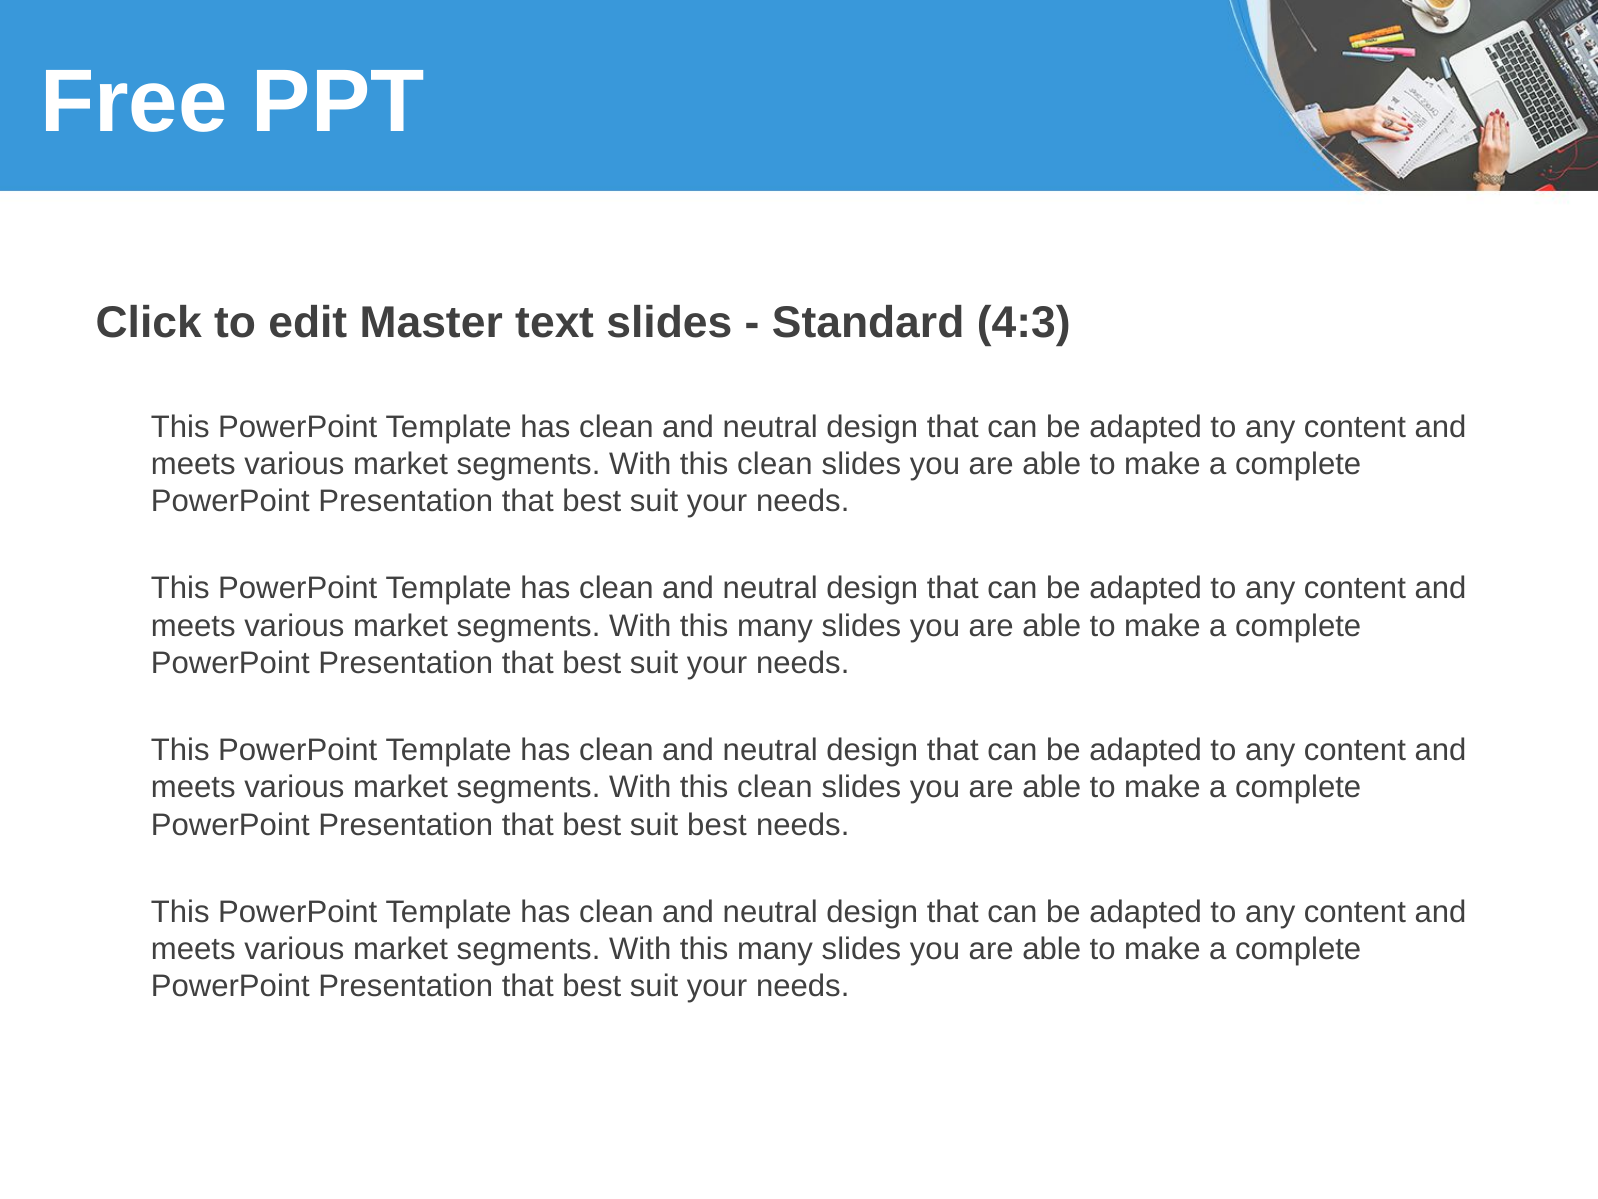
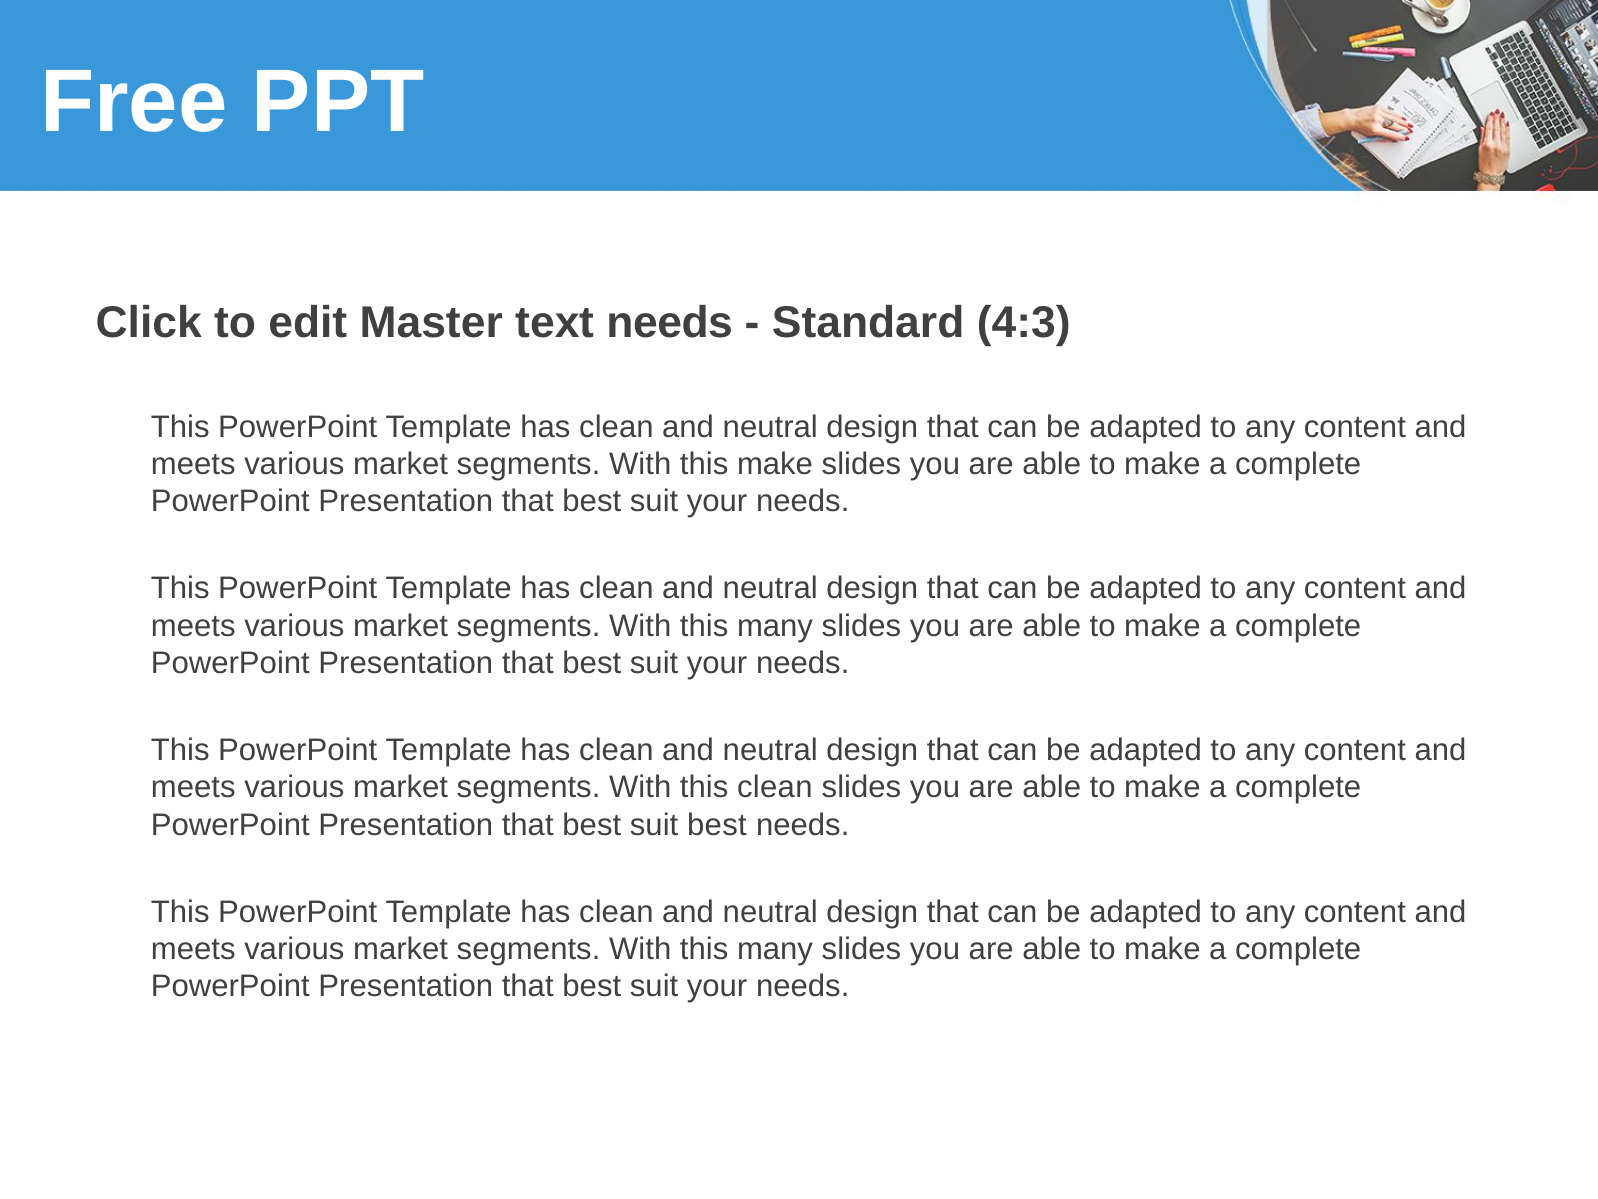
text slides: slides -> needs (670, 323)
clean: clean -> make (775, 464)
